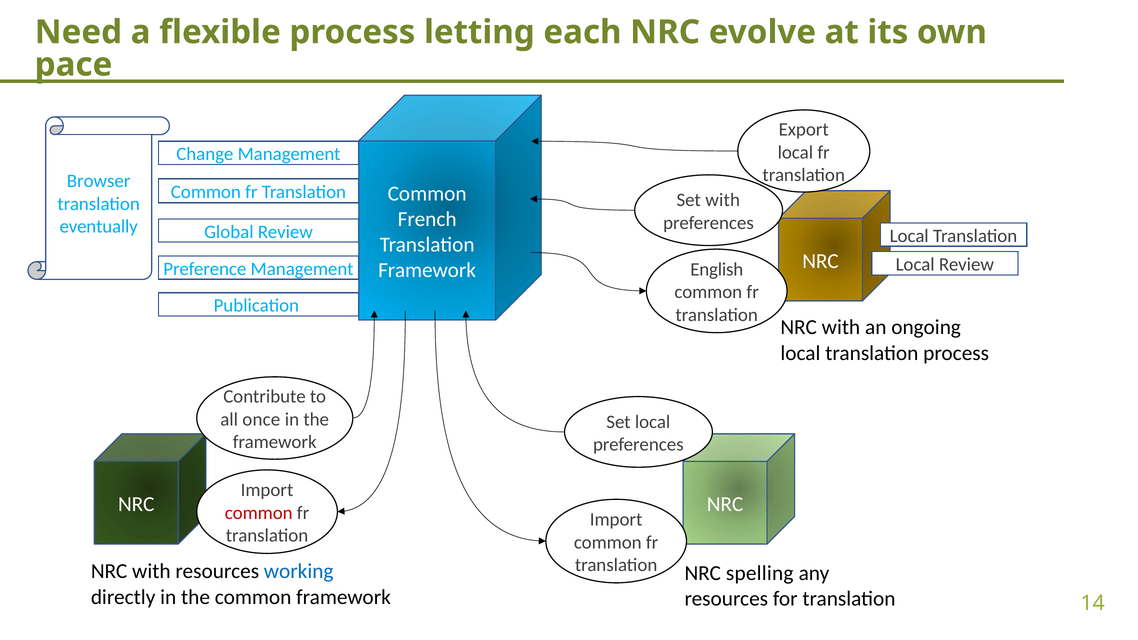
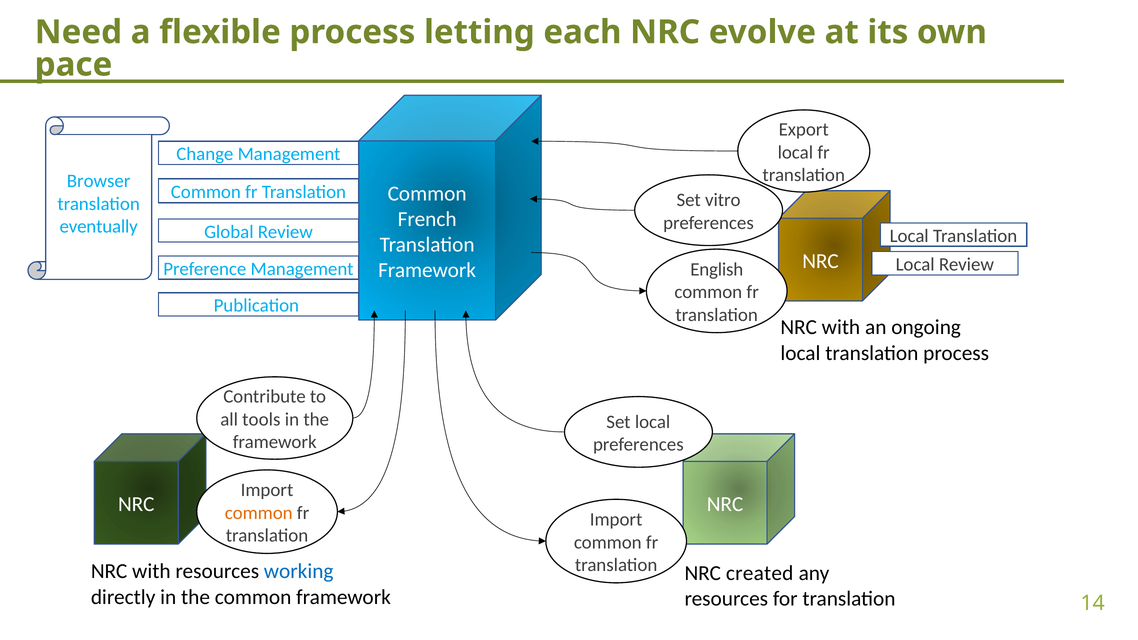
Set with: with -> vitro (723, 200)
once: once -> tools (261, 419)
common colour: red -> orange (259, 513)
spelling: spelling -> created (760, 573)
